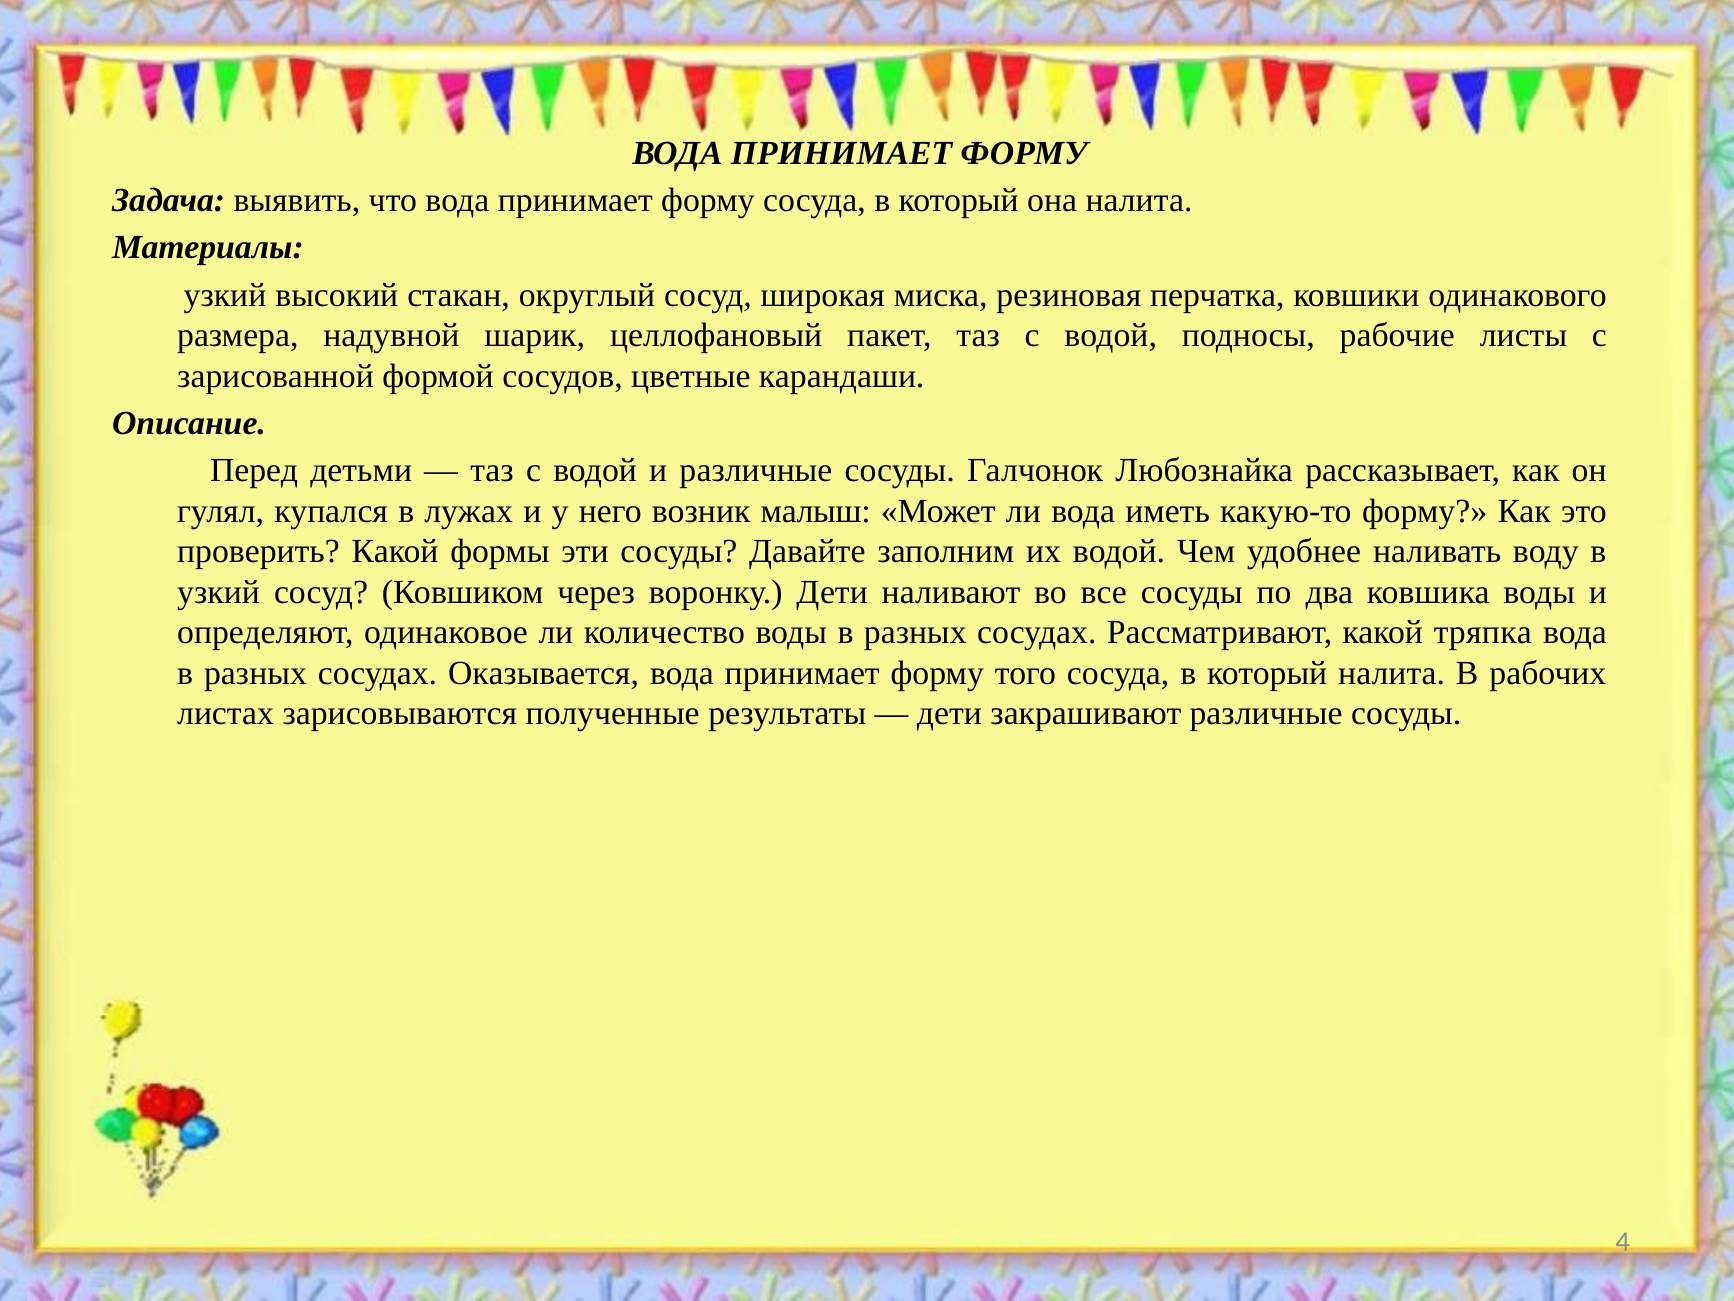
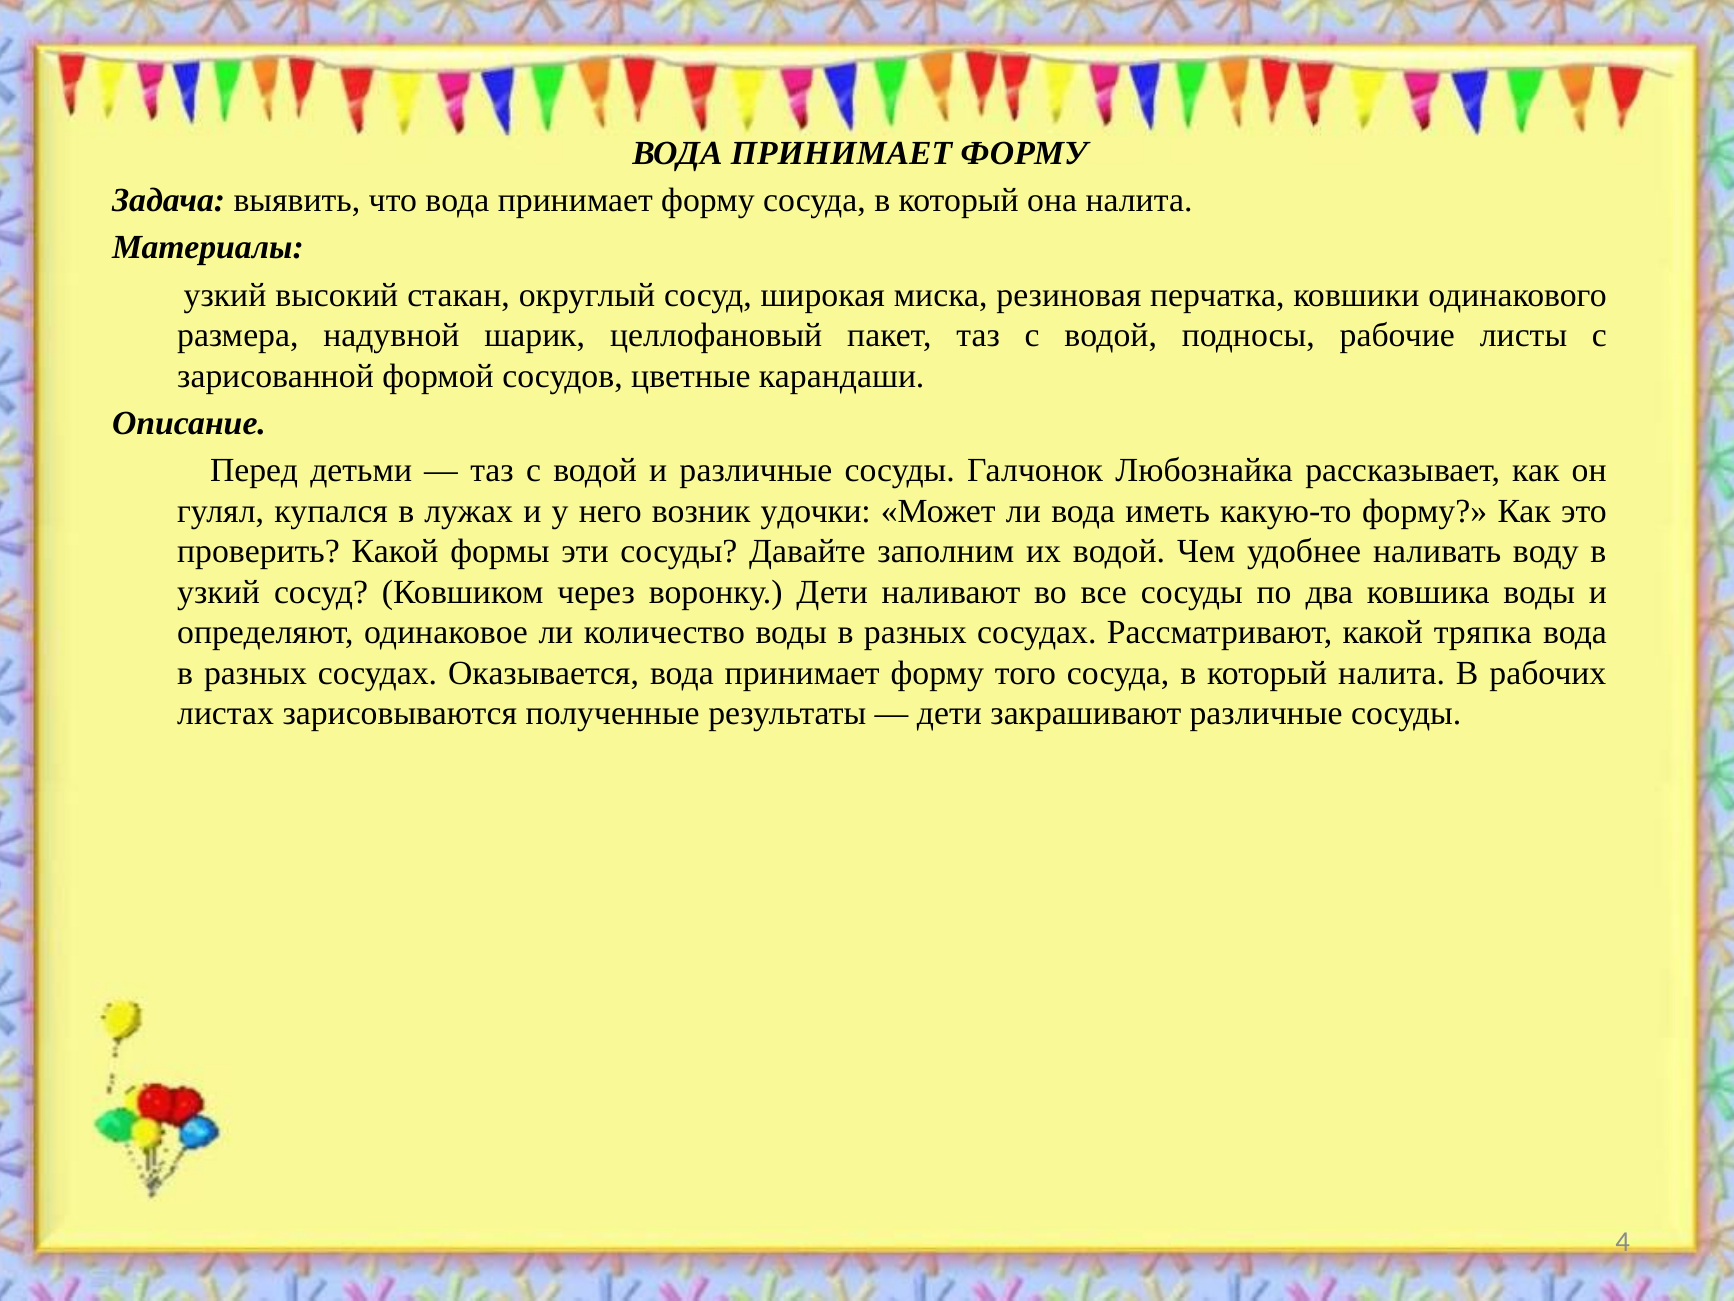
малыш: малыш -> удочки (816, 511)
